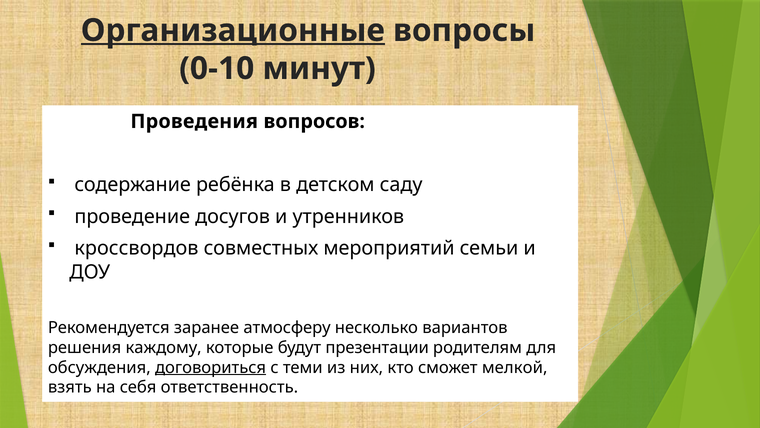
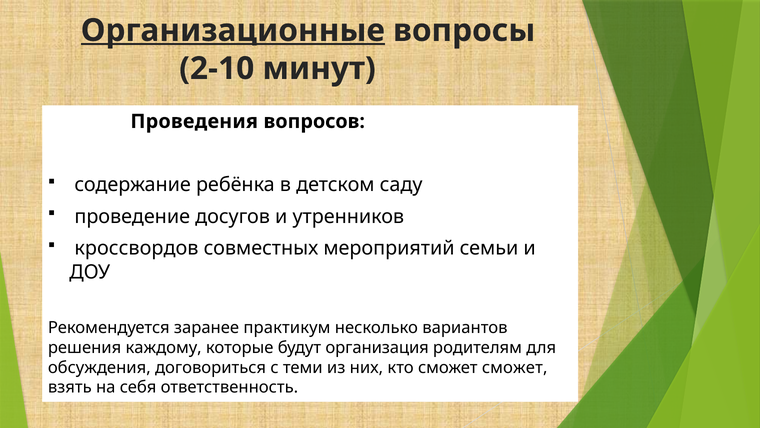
0-10: 0-10 -> 2-10 (217, 68)
атмосферу: атмосферу -> практикум (287, 327)
презентации: презентации -> организация (377, 347)
договориться underline: present -> none (211, 367)
сможет мелкой: мелкой -> сможет (515, 367)
